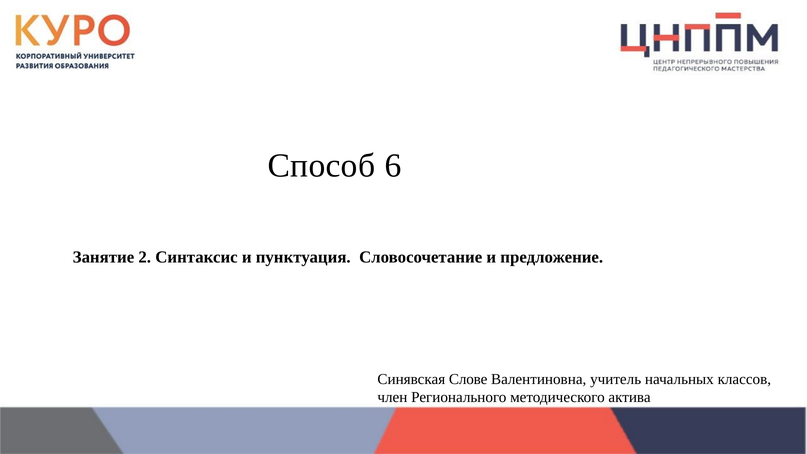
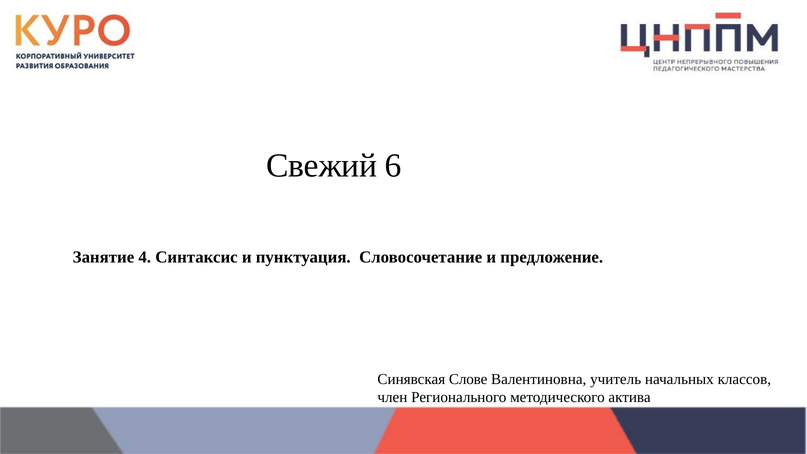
Способ: Способ -> Свежий (322, 165)
2: 2 -> 4 (145, 257)
